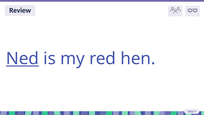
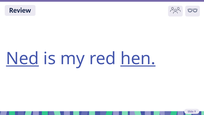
hen underline: none -> present (138, 59)
